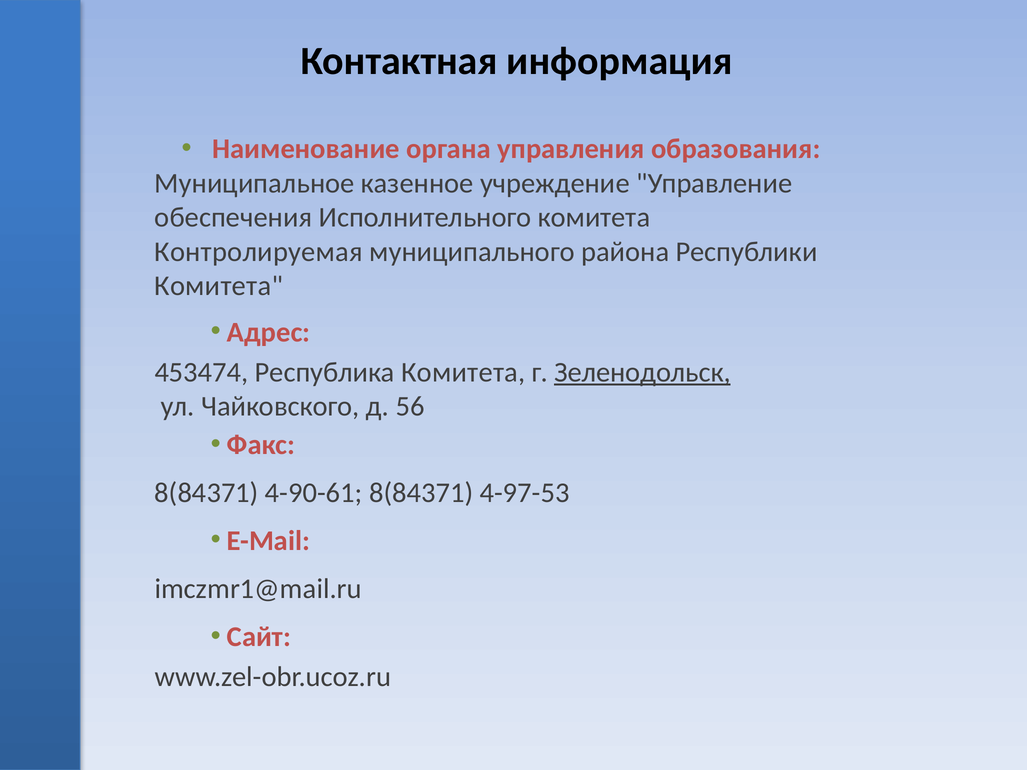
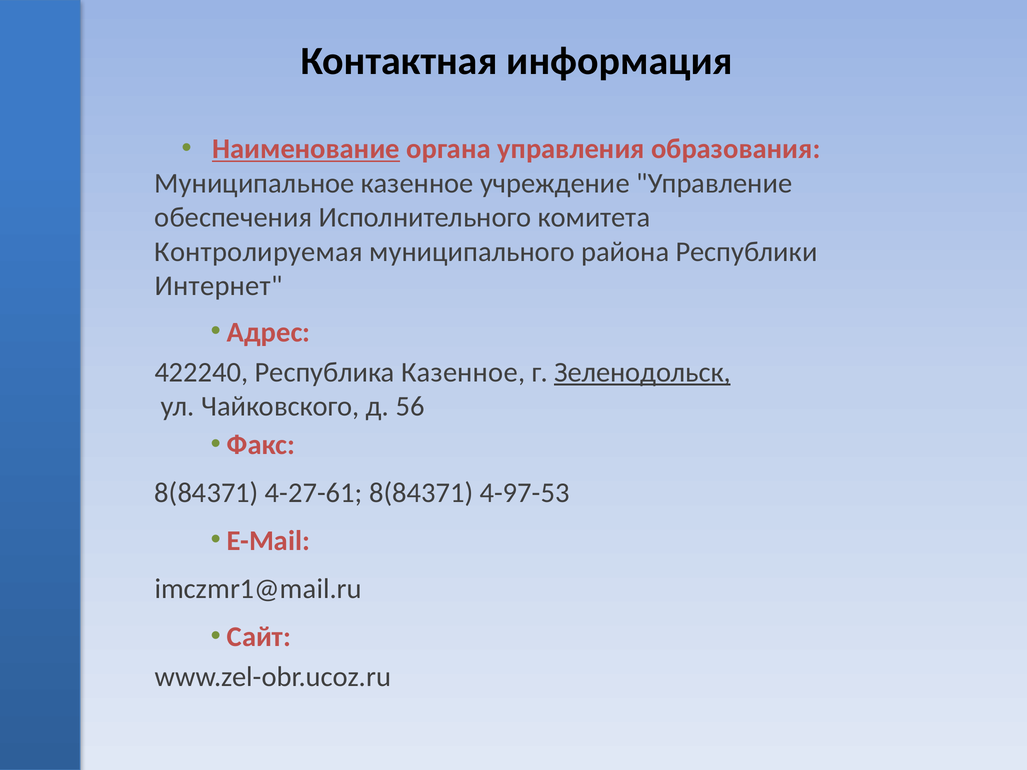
Наименование underline: none -> present (306, 149)
Комитета: Комитета -> Интернет (219, 286)
453474: 453474 -> 422240 (201, 372)
Республика Комитета: Комитета -> Казенное (463, 372)
4-90-61: 4-90-61 -> 4-27-61 (314, 493)
